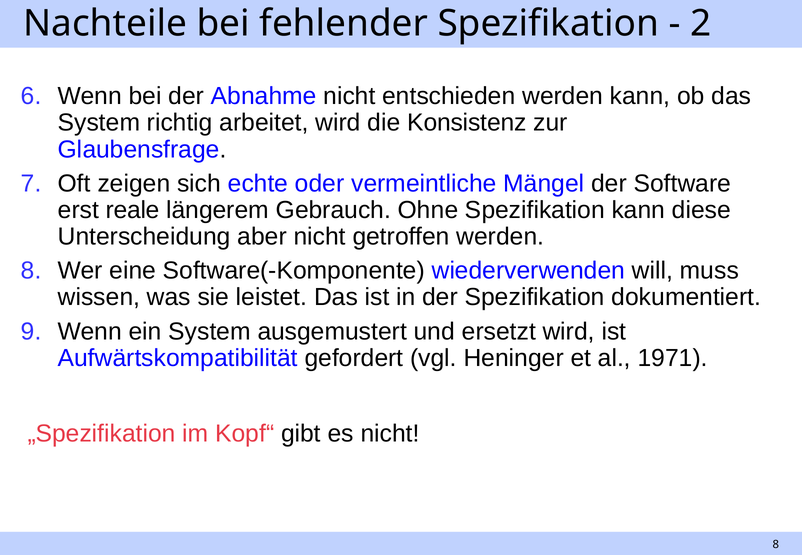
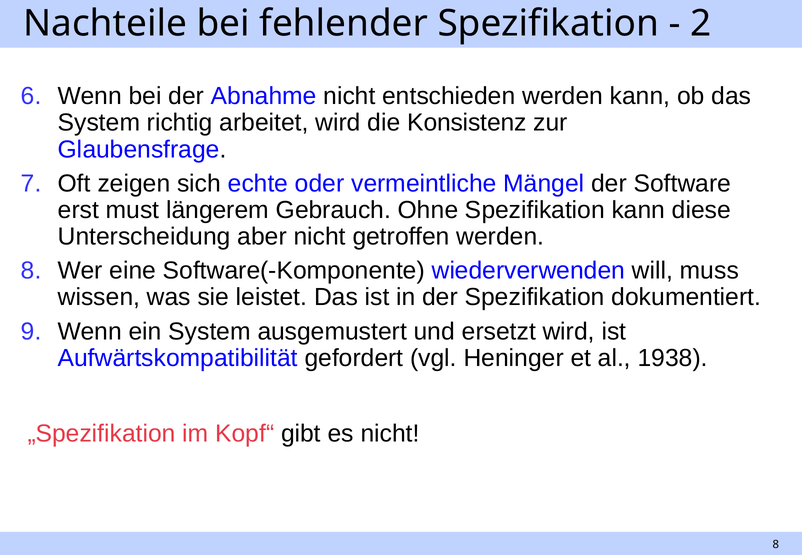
reale: reale -> must (132, 210)
1971: 1971 -> 1938 (673, 358)
